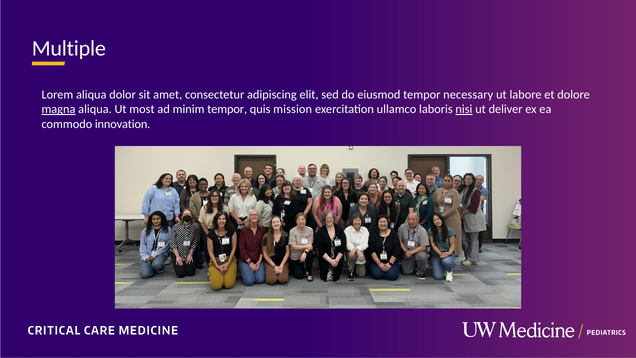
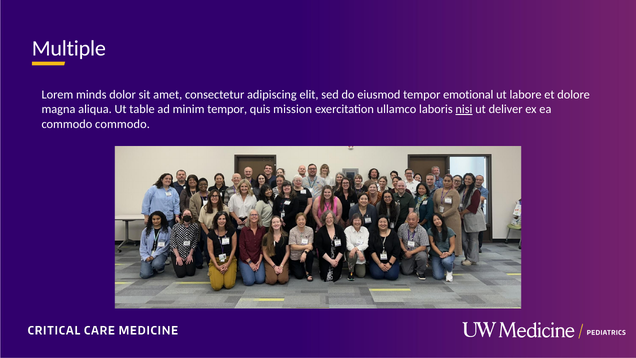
Lorem aliqua: aliqua -> minds (91, 94)
necessary: necessary -> emotional (468, 94)
magna underline: present -> none (58, 109)
most: most -> table (142, 109)
commodo innovation: innovation -> commodo (122, 124)
